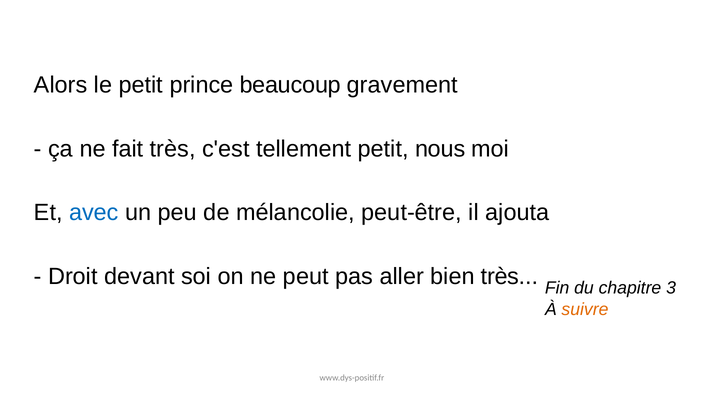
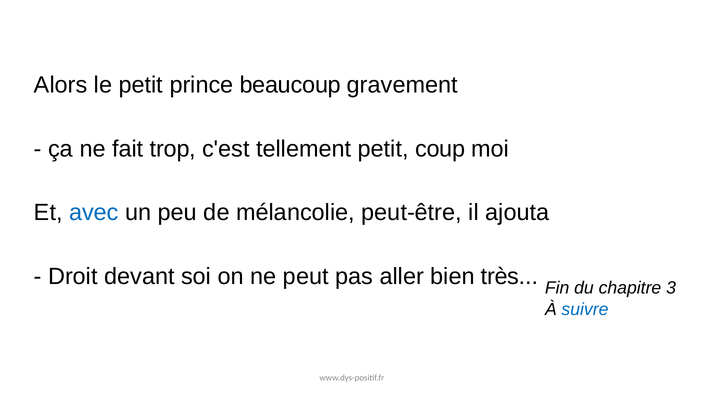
fait très: très -> trop (173, 149)
nous: nous -> coup (440, 149)
suivre colour: orange -> blue (585, 309)
